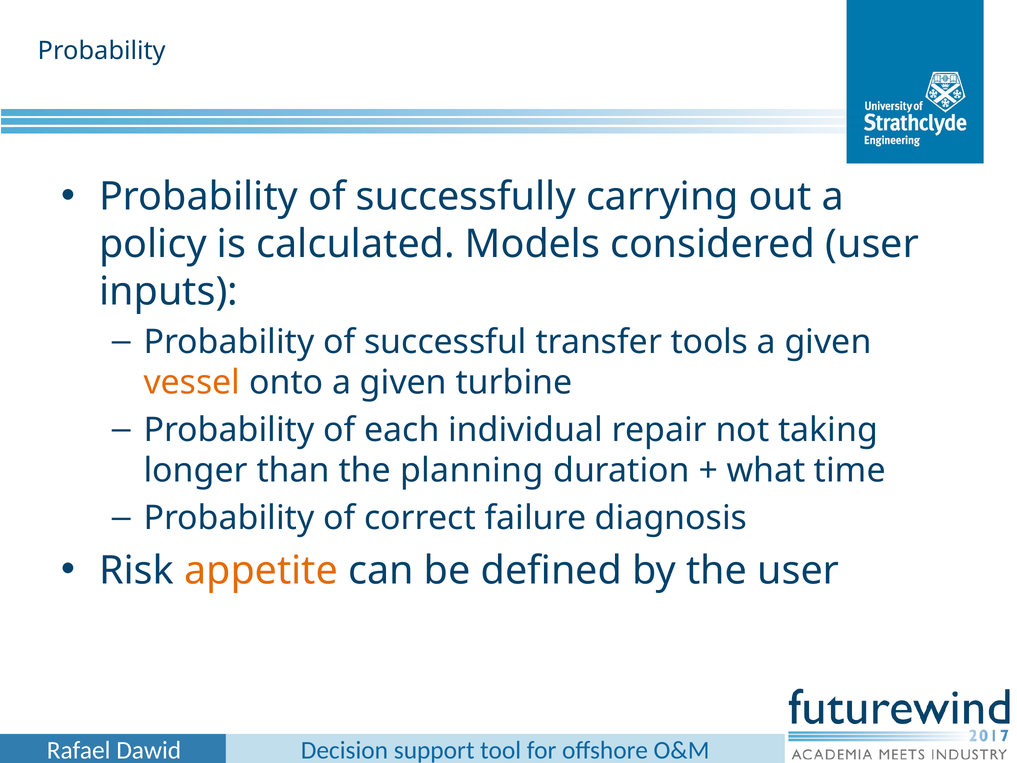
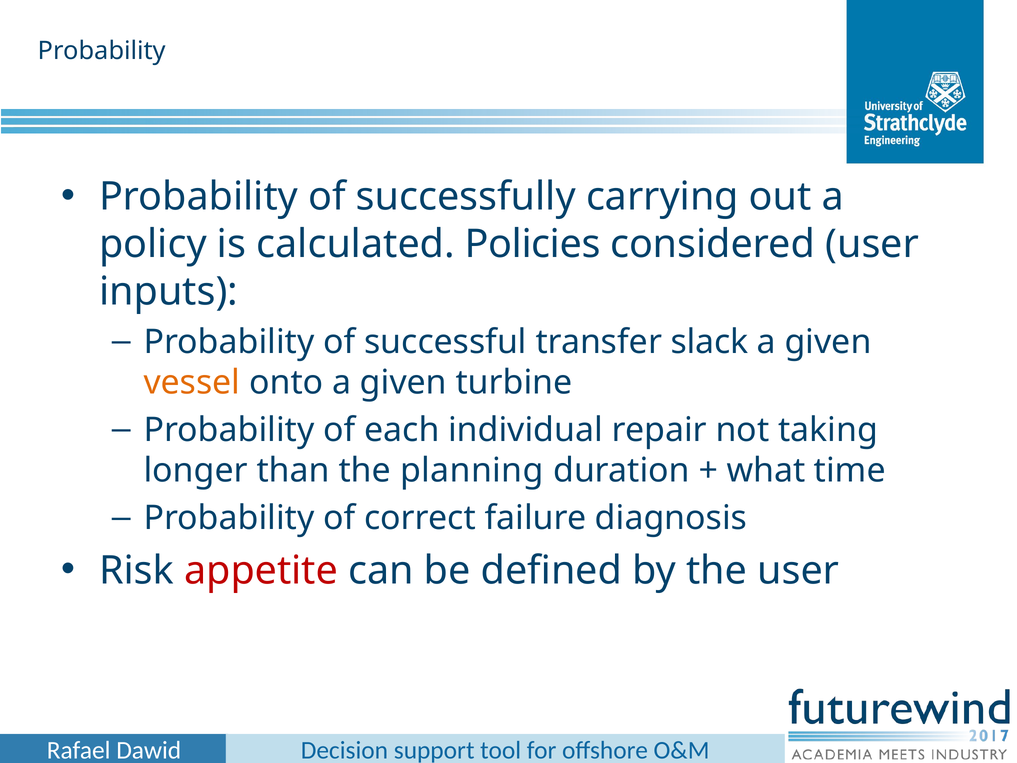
Models: Models -> Policies (533, 244)
tools: tools -> slack (710, 342)
appetite colour: orange -> red (261, 570)
